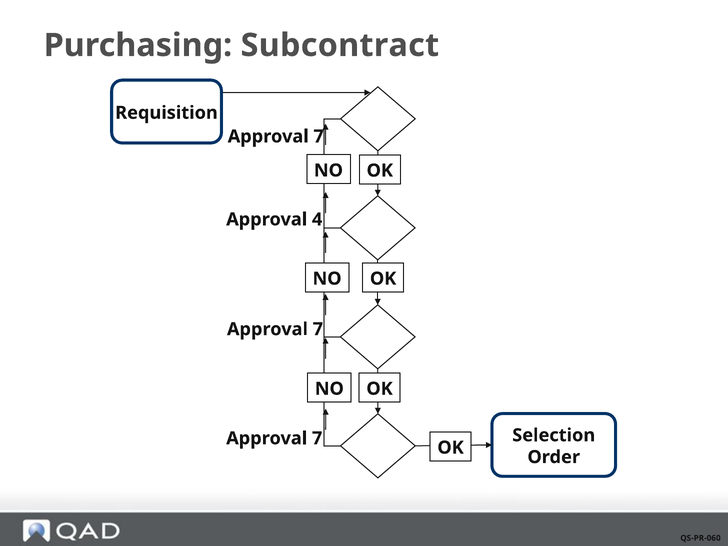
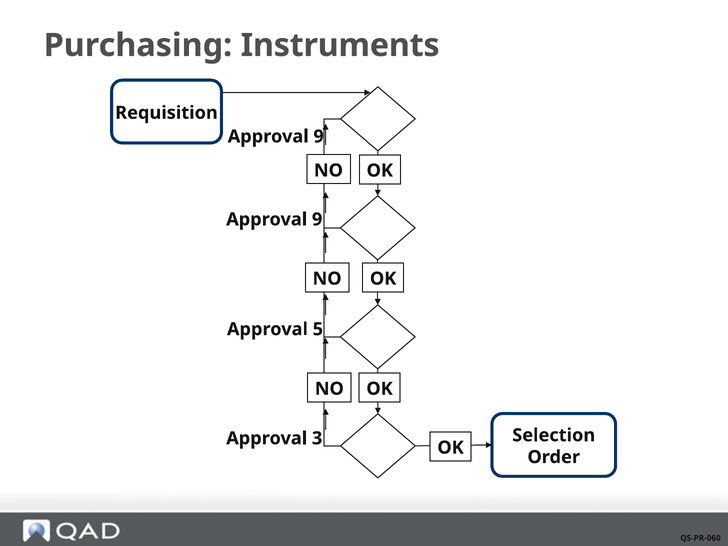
Subcontract: Subcontract -> Instruments (340, 45)
7: 7 -> 9 (319, 136)
4: 4 -> 9 (317, 219)
7: 7 -> 5 (318, 329)
7: 7 -> 3 (317, 438)
